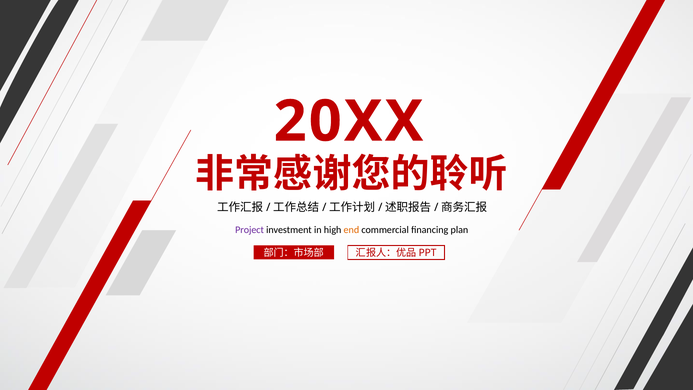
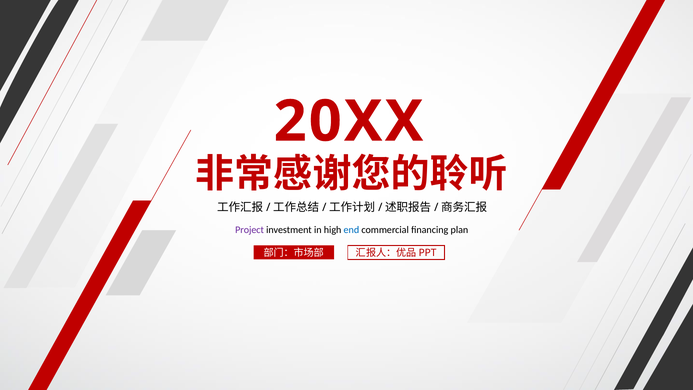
end colour: orange -> blue (351, 230)
